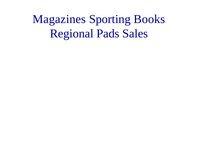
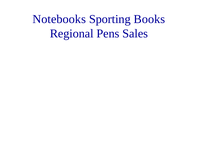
Magazines: Magazines -> Notebooks (59, 19)
Pads: Pads -> Pens (108, 34)
